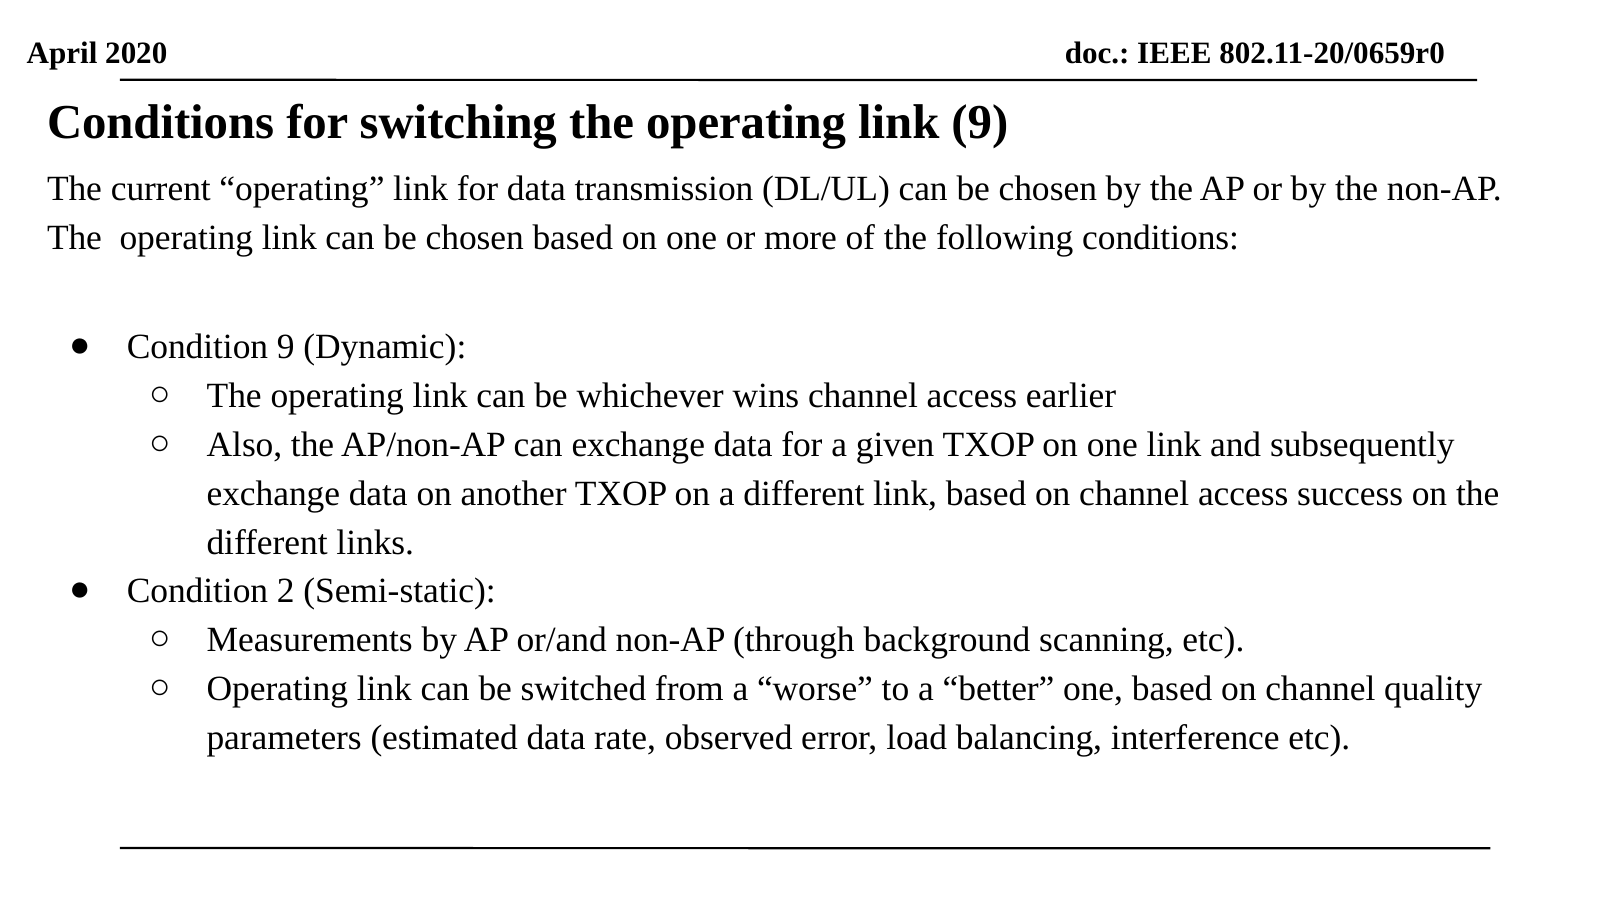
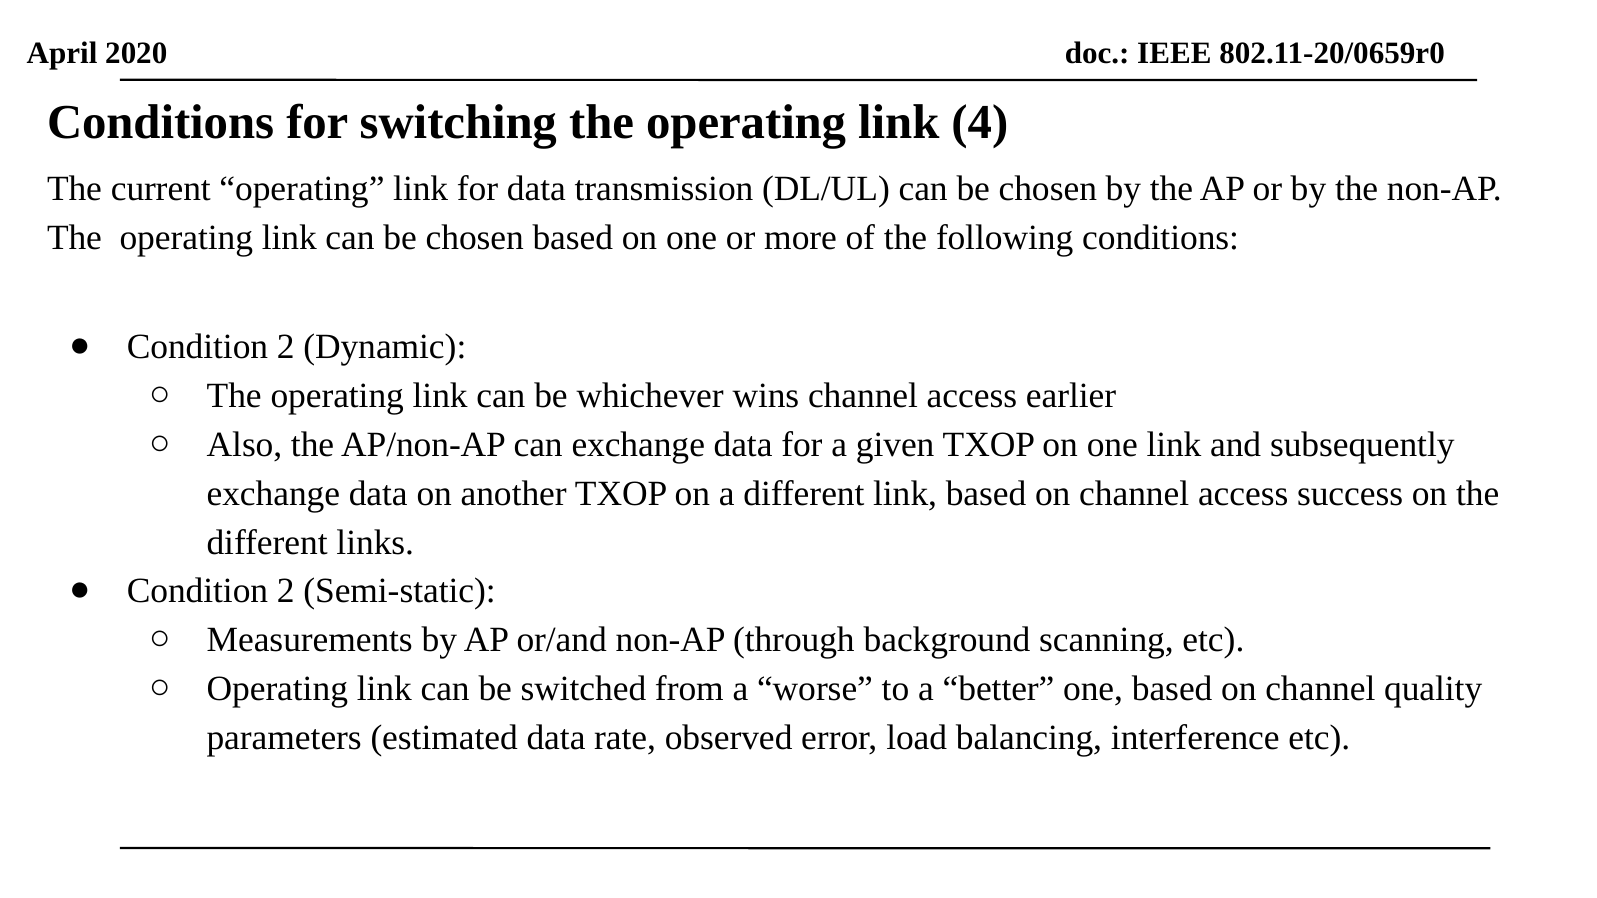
link 9: 9 -> 4 (980, 122)
9: 9 -> 2 (286, 347)
